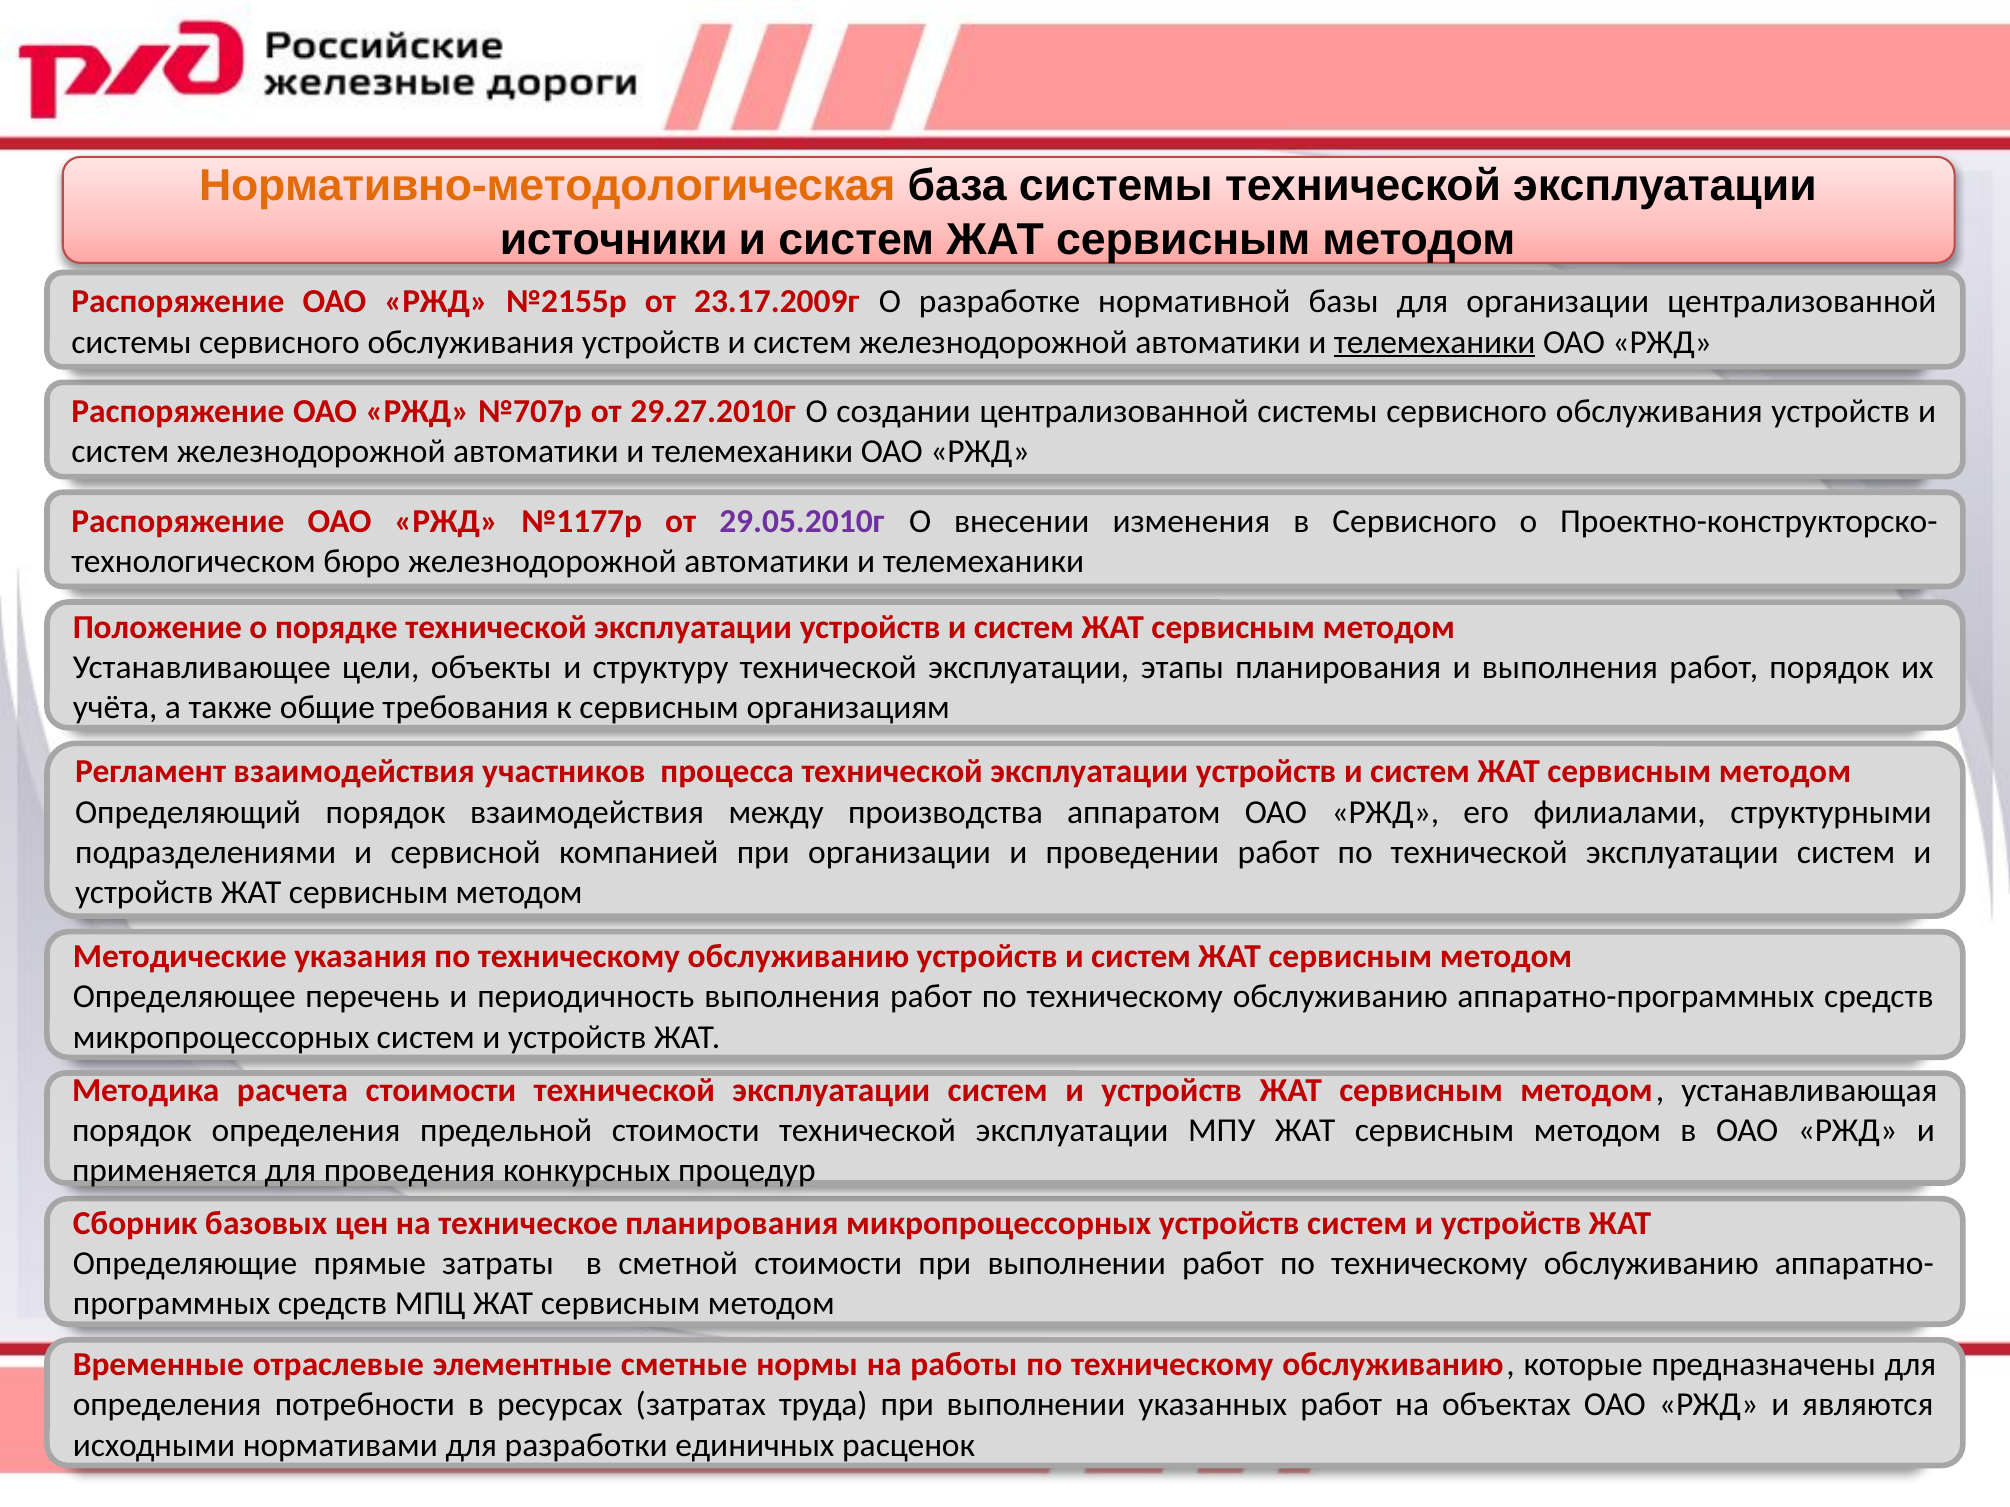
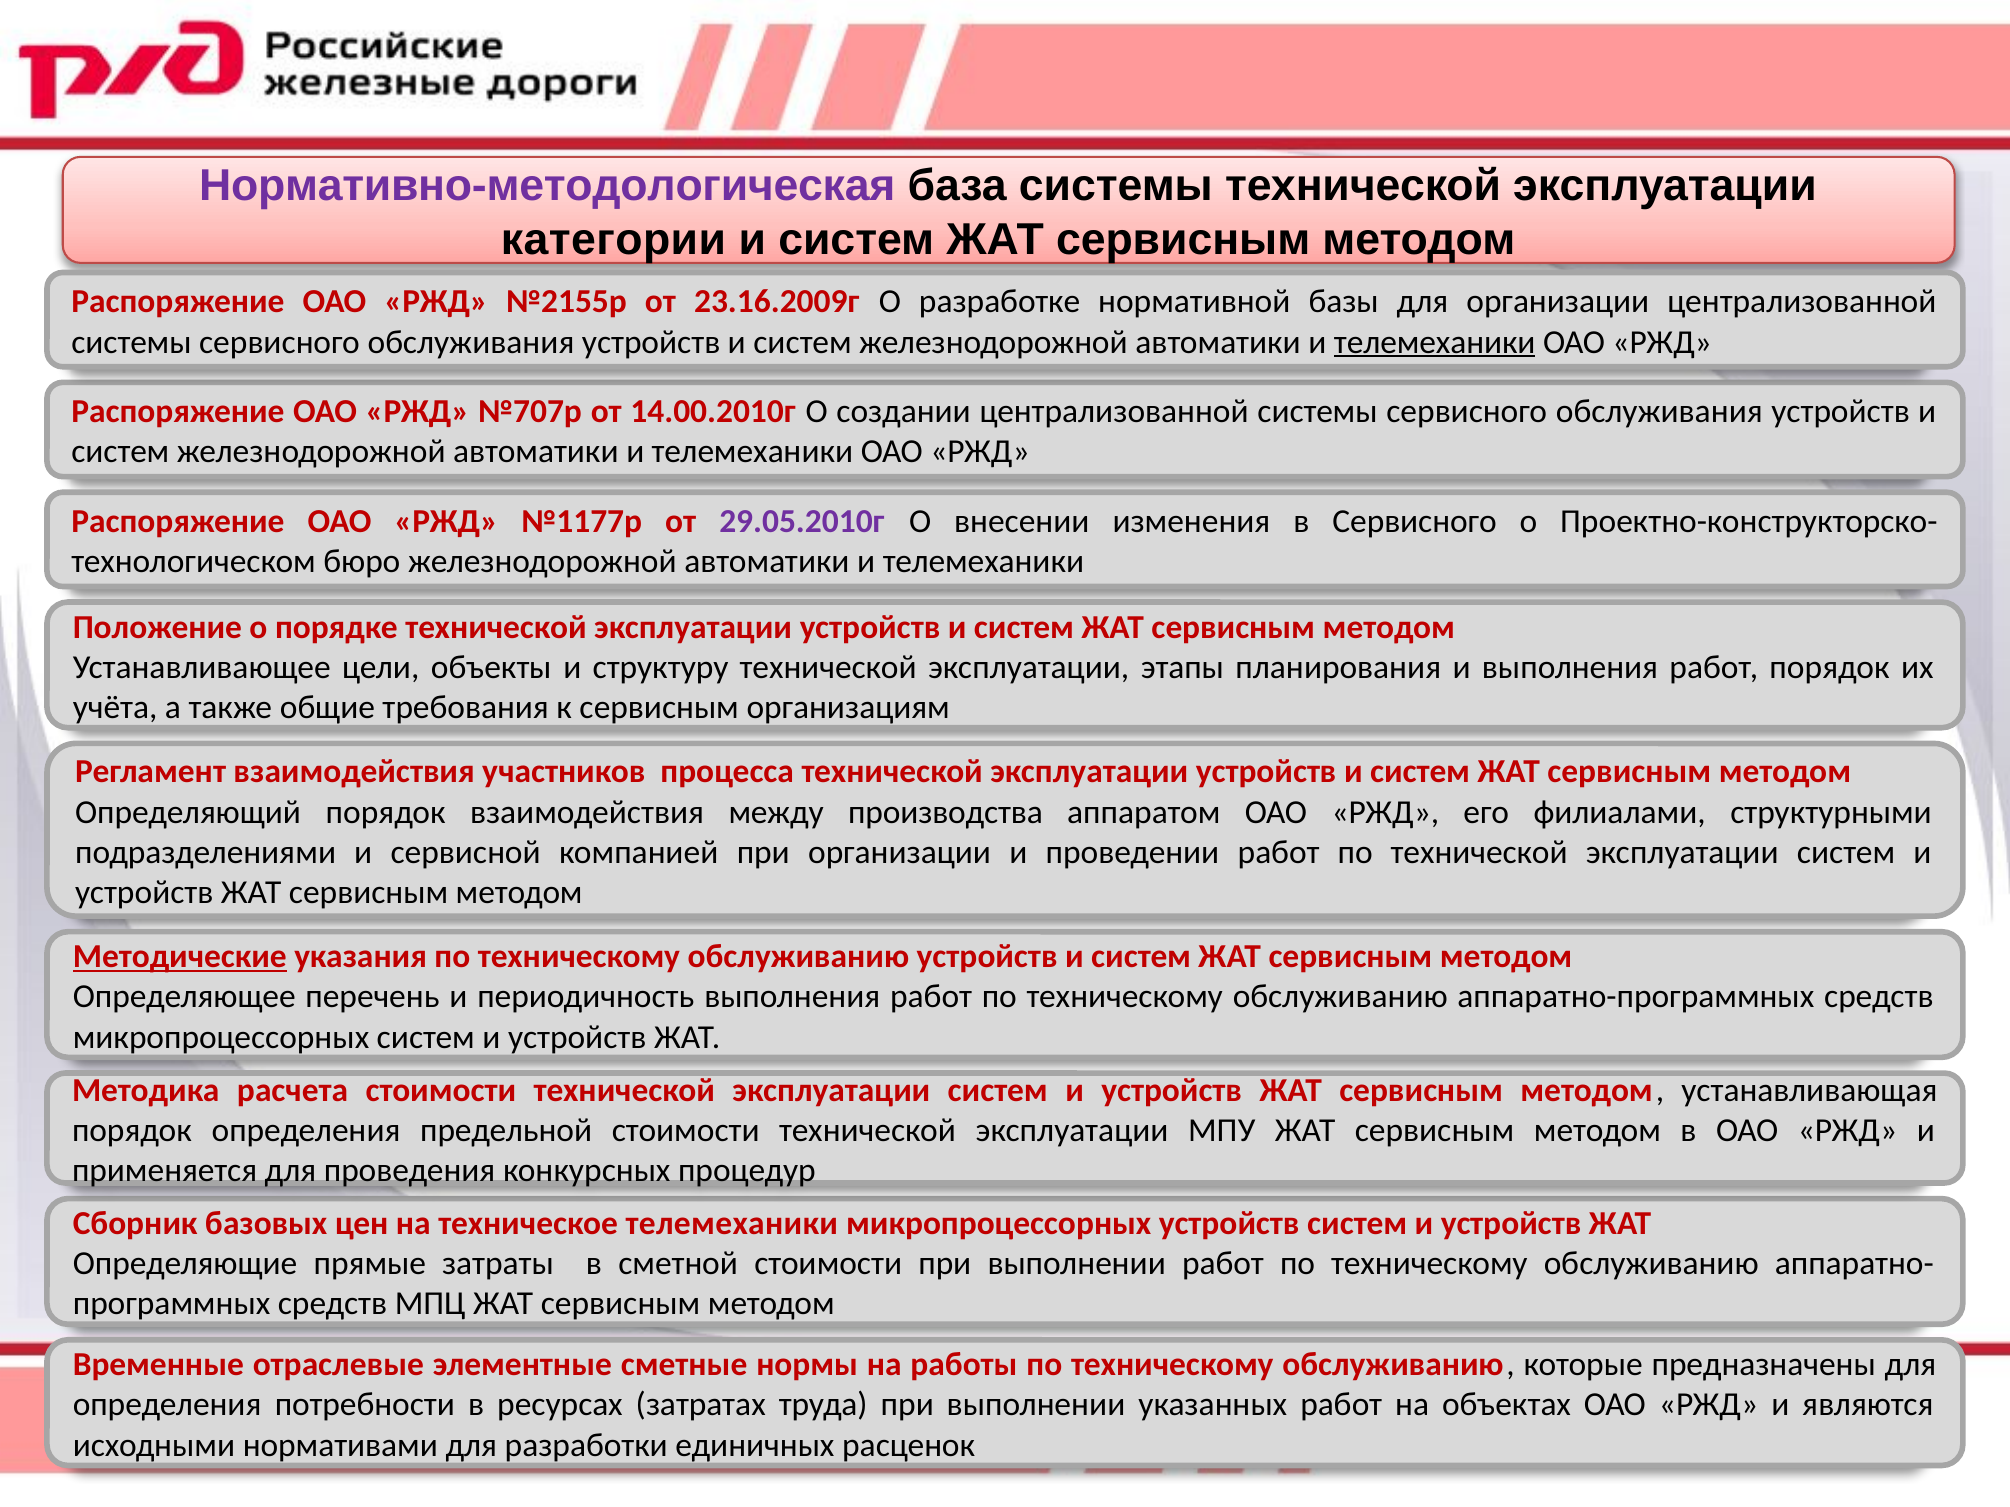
Нормативно-методологическая colour: orange -> purple (547, 186)
источники: источники -> категории (613, 240)
23.17.2009г: 23.17.2009г -> 23.16.2009г (777, 302)
29.27.2010г: 29.27.2010г -> 14.00.2010г (713, 412)
Методические underline: none -> present (180, 957)
техническое планирования: планирования -> телемеханики (732, 1224)
